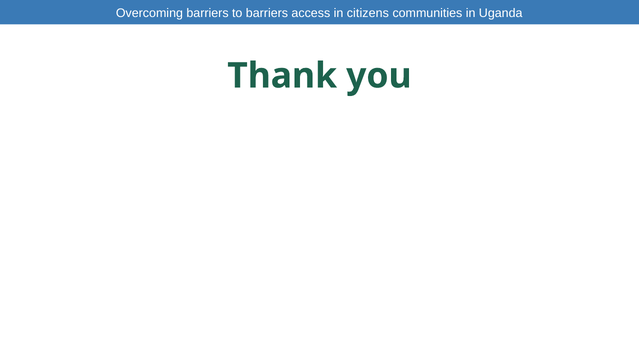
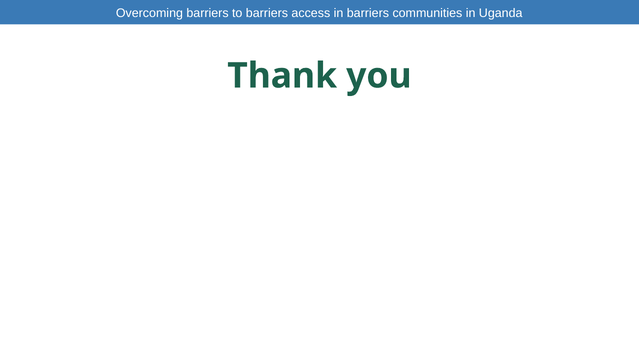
in citizens: citizens -> barriers (368, 13)
